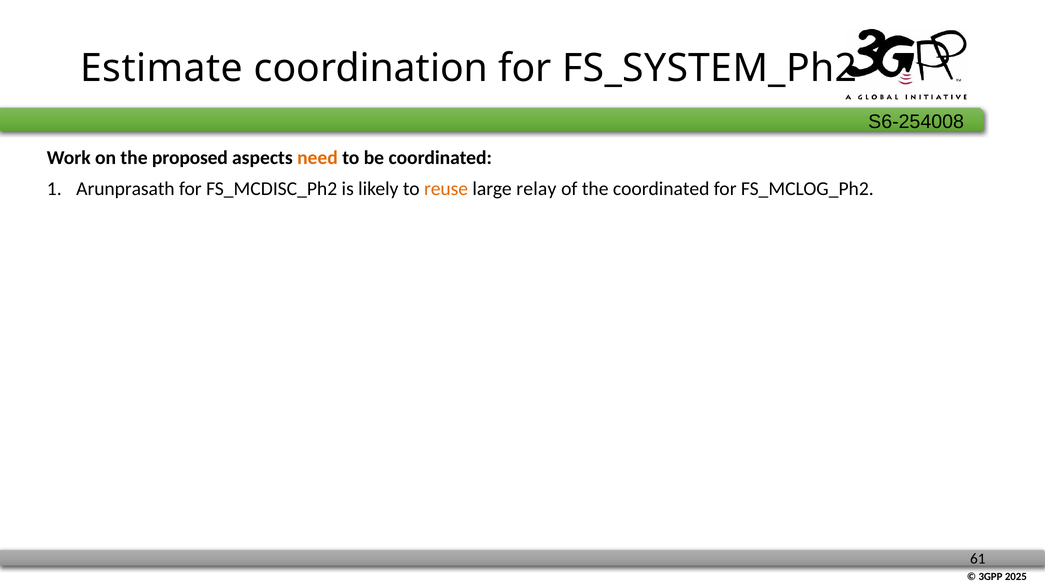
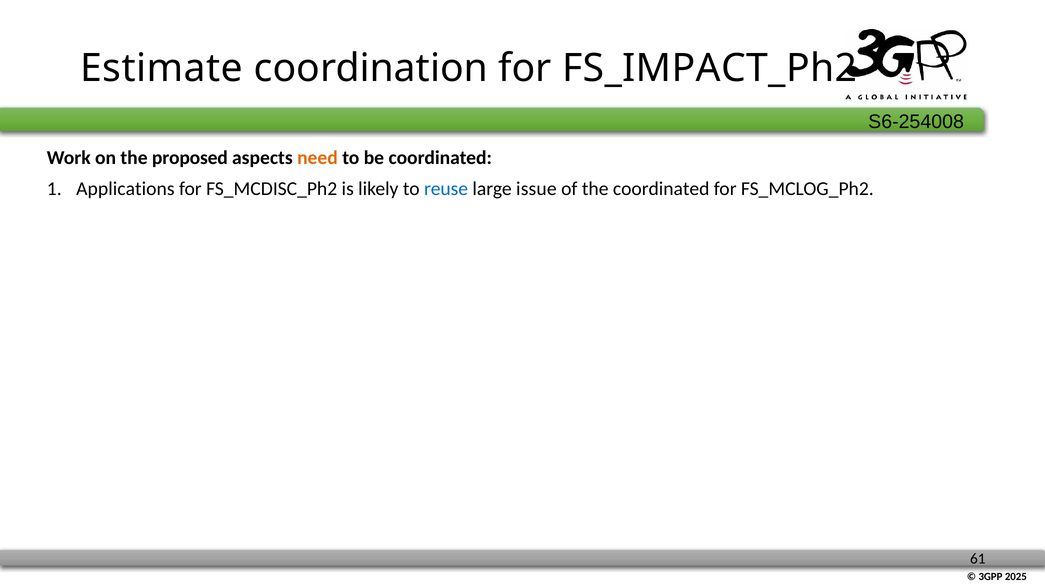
FS_SYSTEM_Ph2: FS_SYSTEM_Ph2 -> FS_IMPACT_Ph2 (710, 68)
Arunprasath: Arunprasath -> Applications (125, 188)
reuse colour: orange -> blue (446, 188)
relay: relay -> issue (536, 188)
